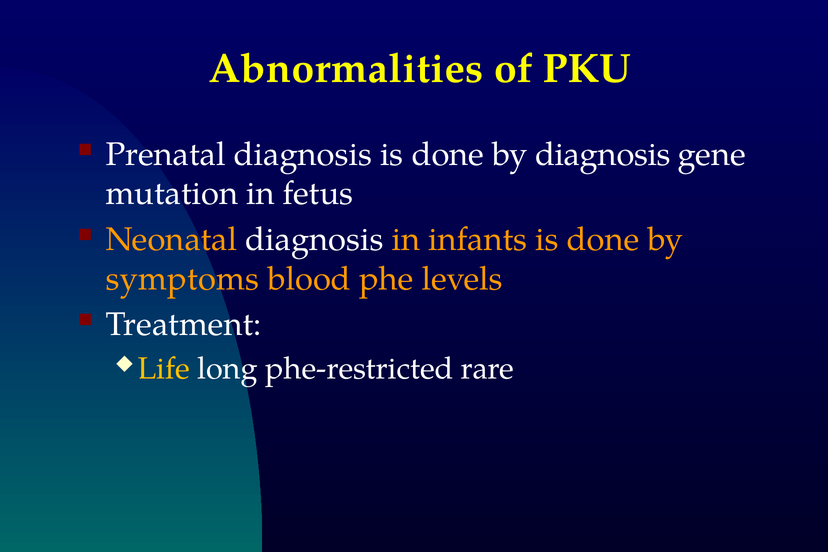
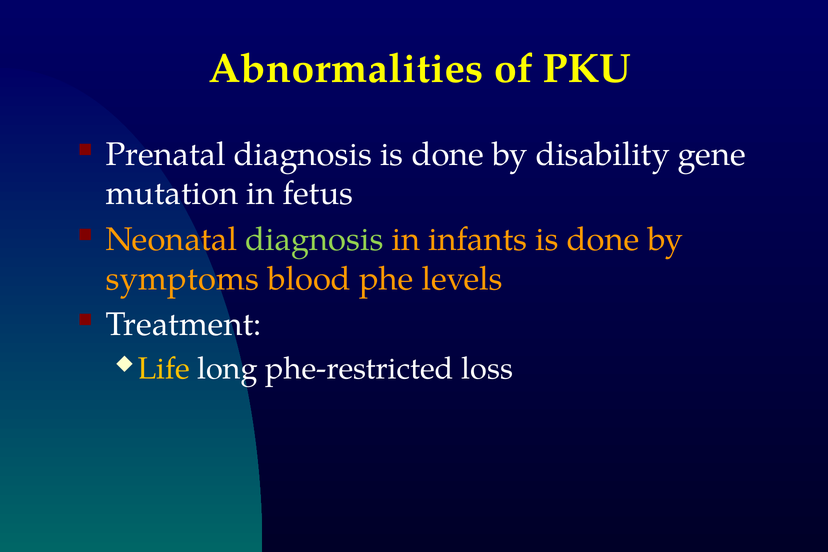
by diagnosis: diagnosis -> disability (603, 154)
diagnosis colour: white -> light green (314, 240)
rare: rare -> loss (487, 369)
